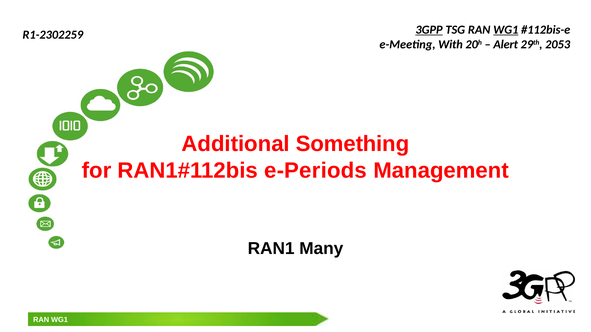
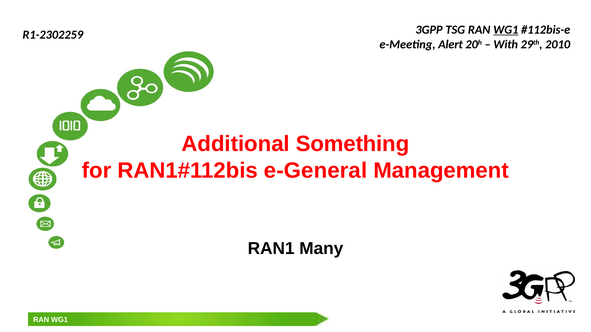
3GPP underline: present -> none (429, 30)
With: With -> Alert (450, 45)
Alert: Alert -> With (506, 45)
2053: 2053 -> 2010 (558, 45)
e-Periods: e-Periods -> e-General (316, 171)
